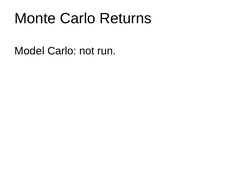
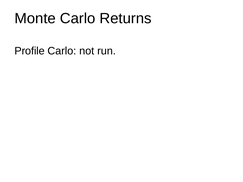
Model: Model -> Profile (30, 51)
